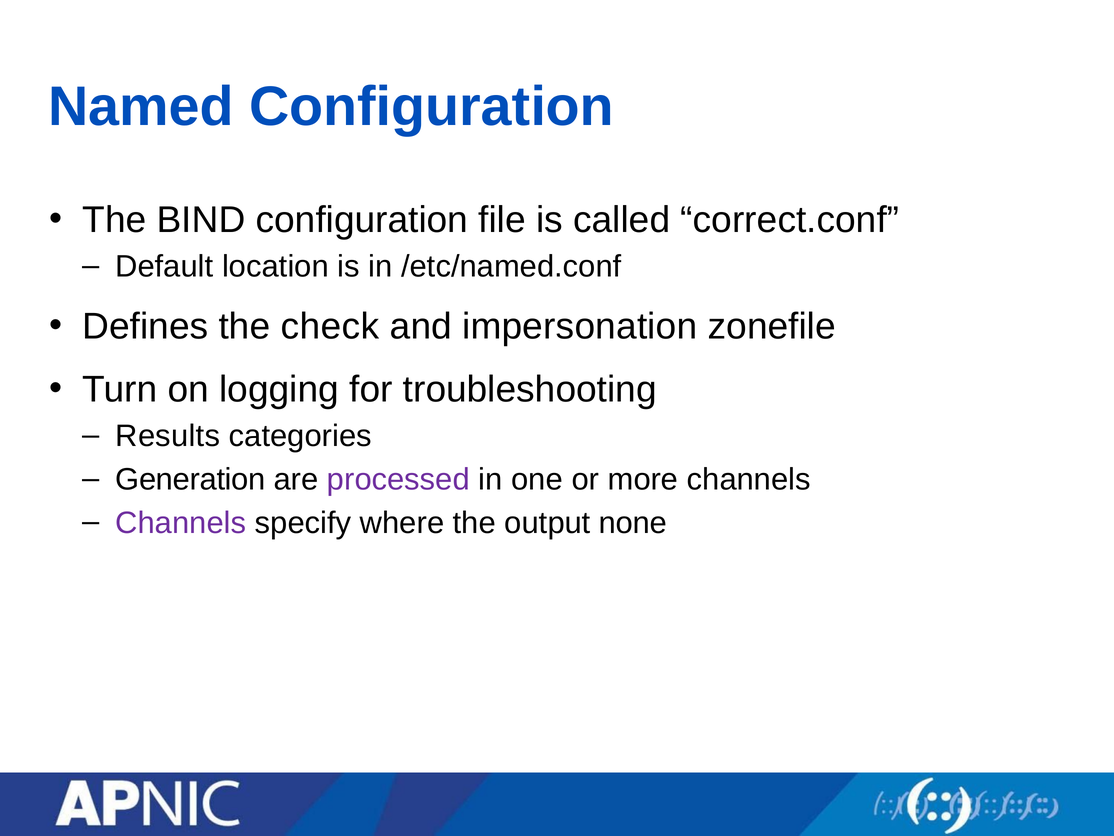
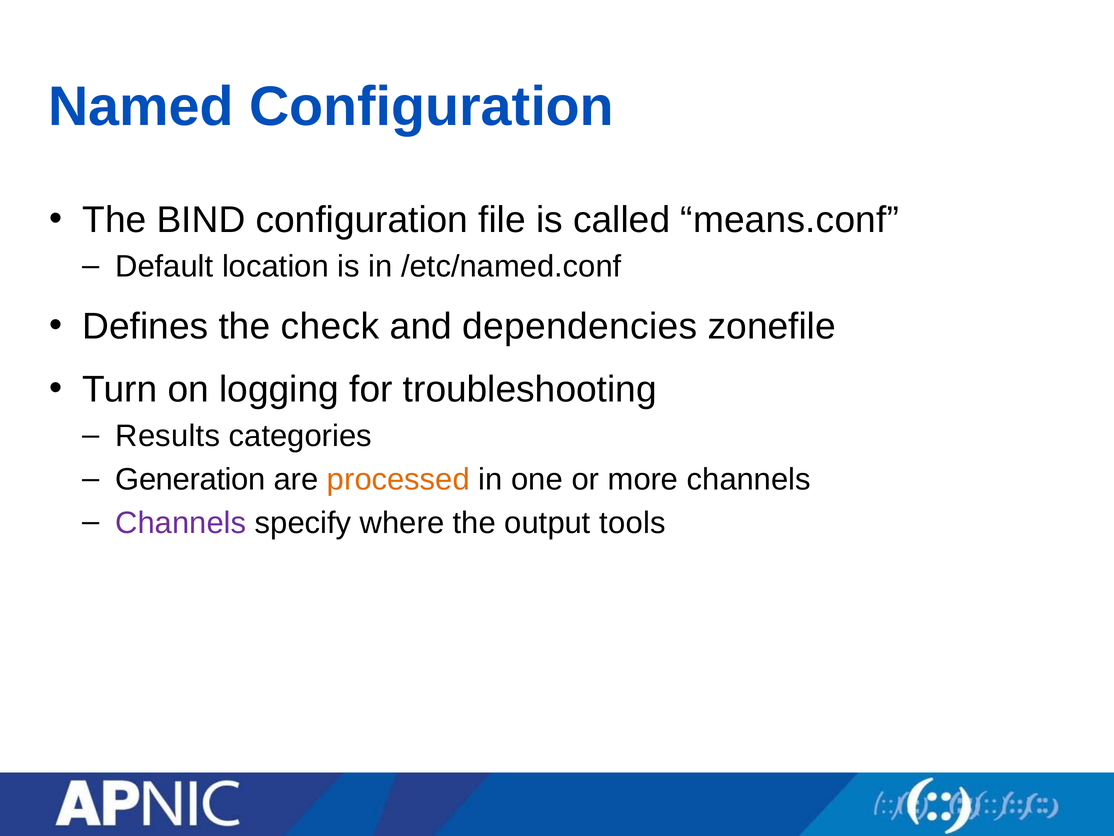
correct.conf: correct.conf -> means.conf (790, 220)
impersonation: impersonation -> dependencies (580, 326)
processed colour: purple -> orange (398, 479)
none: none -> tools (633, 523)
